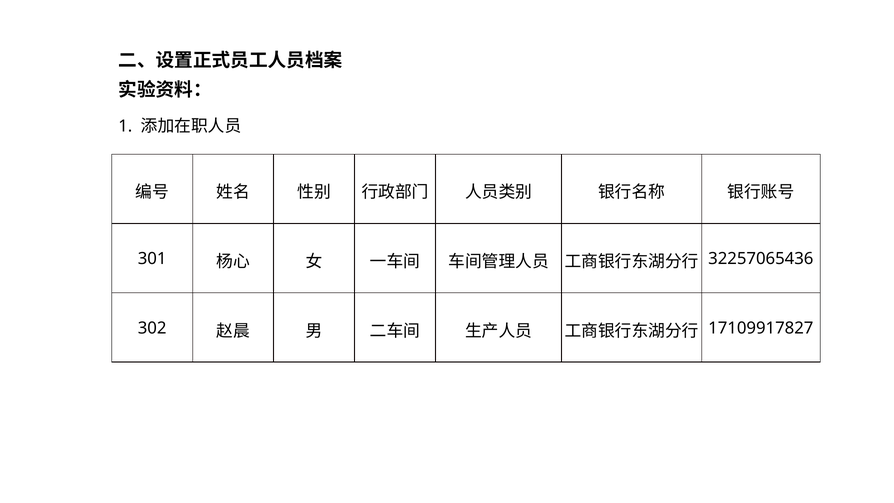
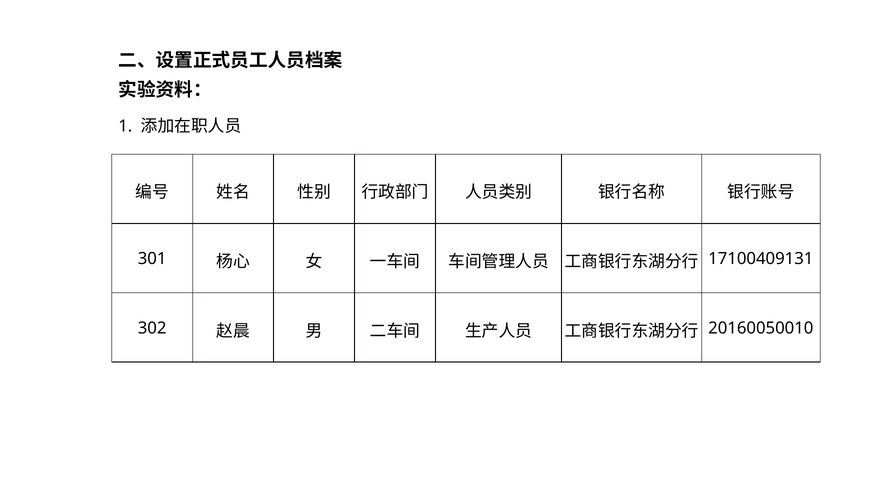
32257065436: 32257065436 -> 17100409131 (761, 259)
17109917827: 17109917827 -> 20160050010 (761, 328)
